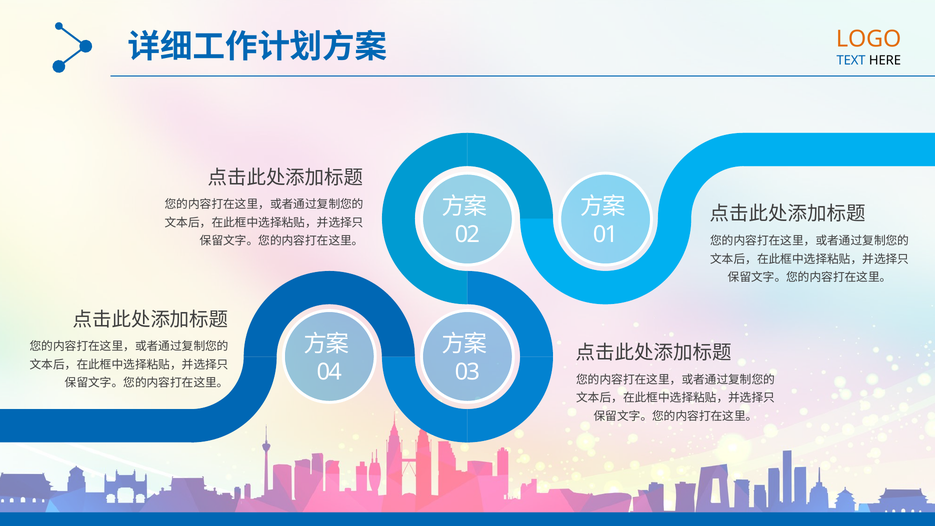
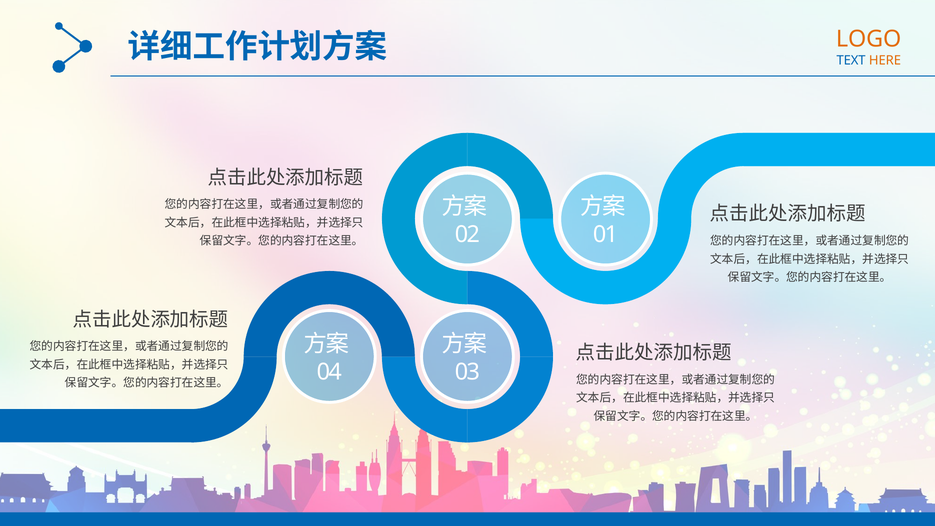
HERE colour: black -> orange (885, 60)
